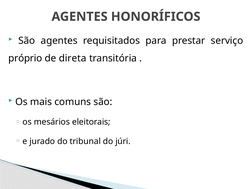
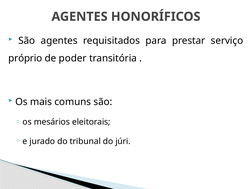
direta: direta -> poder (73, 58)
